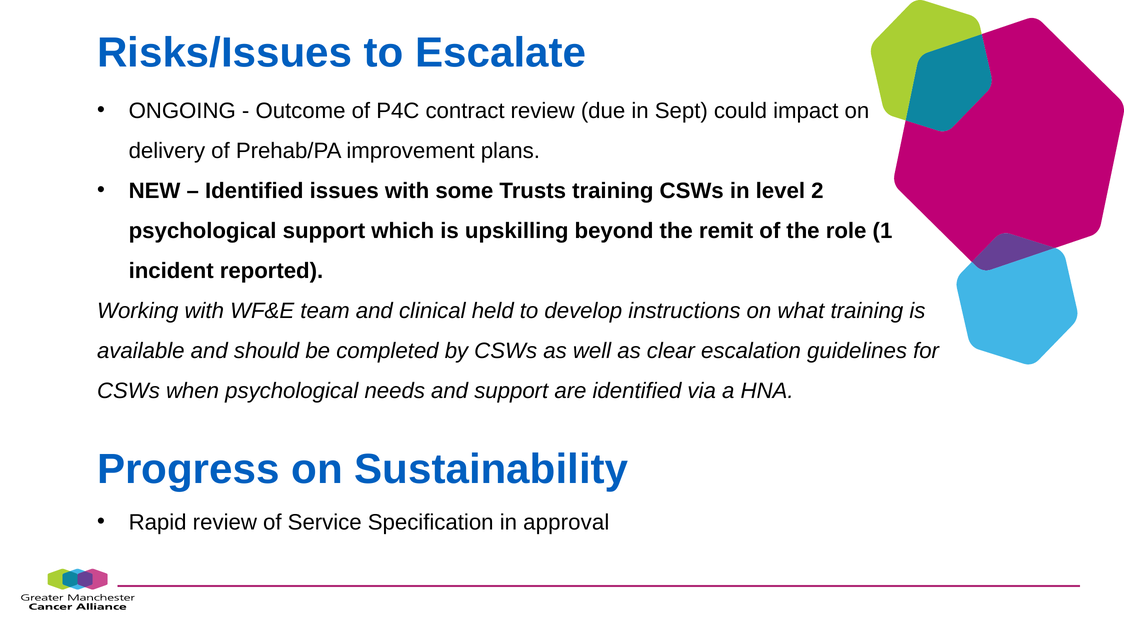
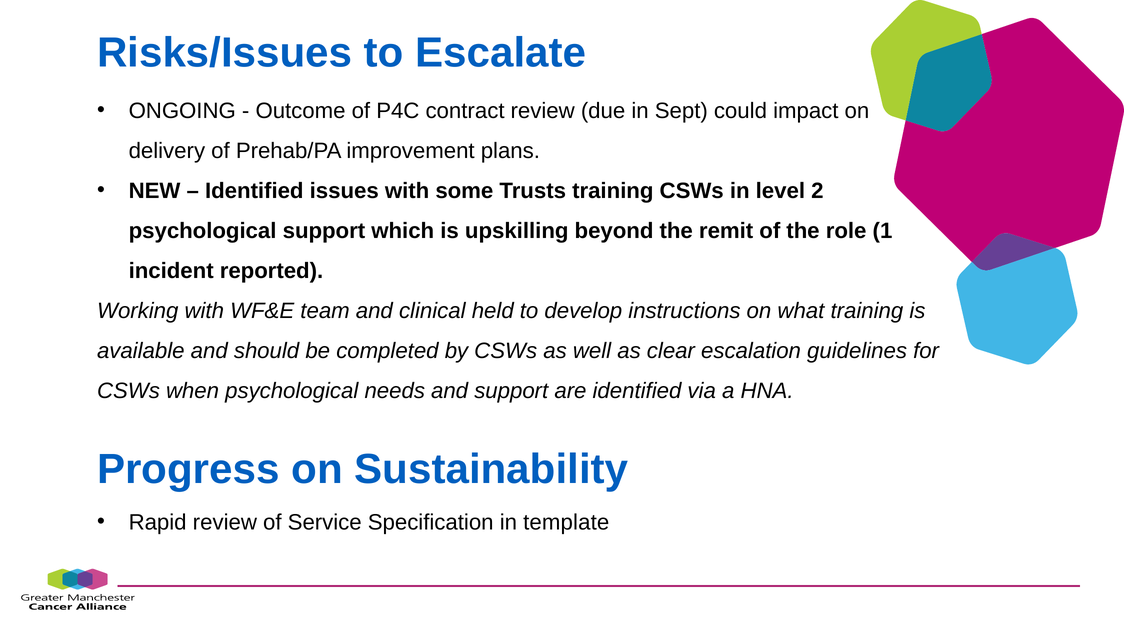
approval: approval -> template (566, 522)
